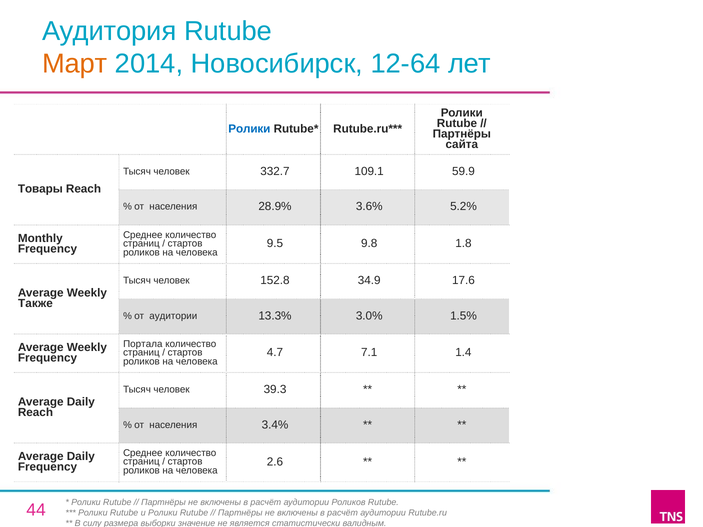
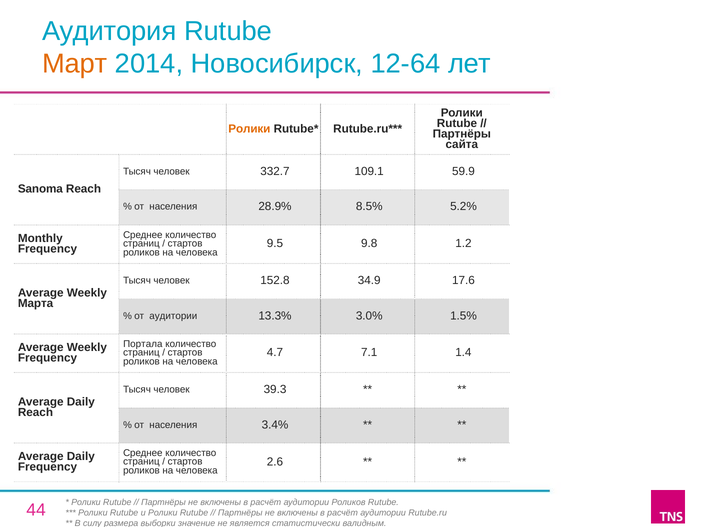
Ролики colour: blue -> orange (249, 129)
Товары: Товары -> Sanoma (40, 189)
3.6%: 3.6% -> 8.5% (369, 207)
1.8: 1.8 -> 1.2 (463, 244)
Также: Также -> Марта (36, 303)
